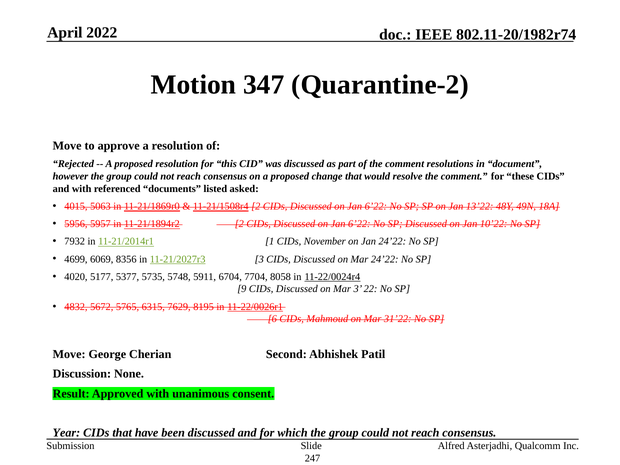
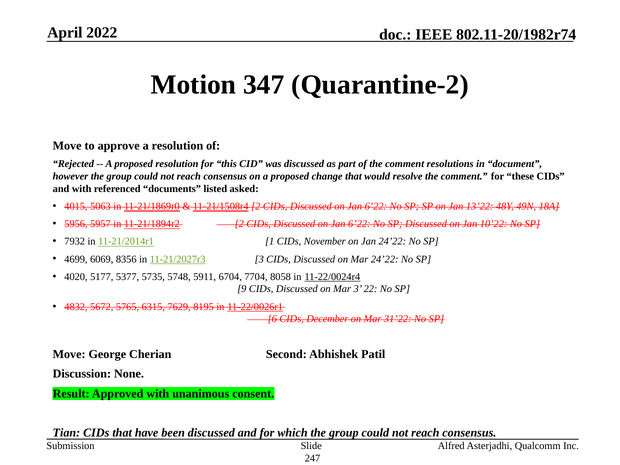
Mahmoud: Mahmoud -> December (327, 319)
Year: Year -> Tian (66, 433)
